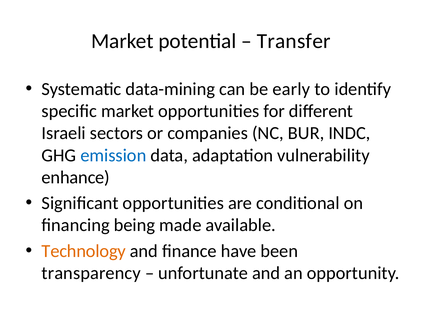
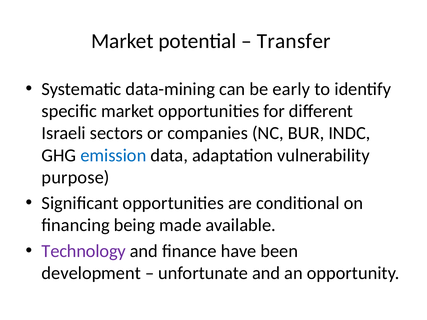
enhance: enhance -> purpose (76, 177)
Technology colour: orange -> purple (84, 251)
transparency: transparency -> development (91, 273)
